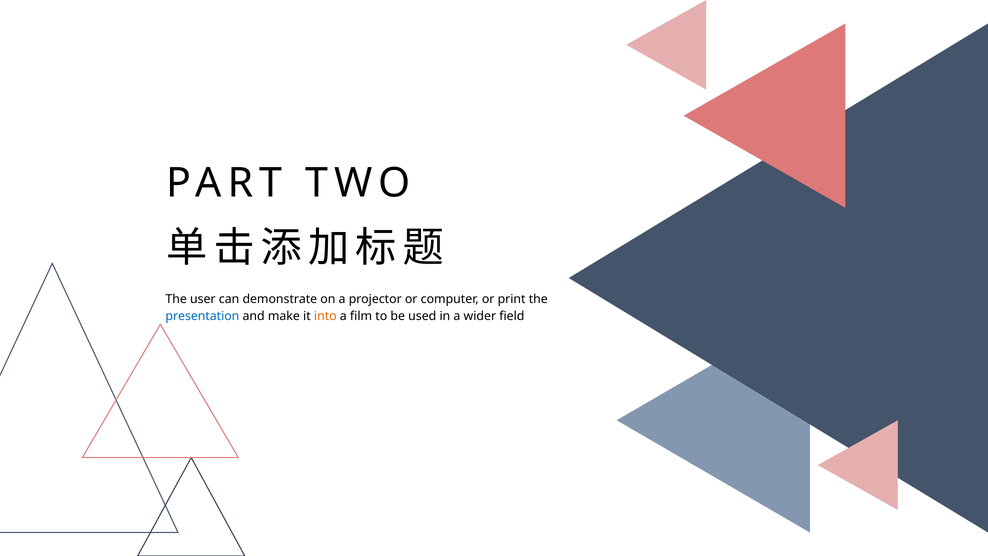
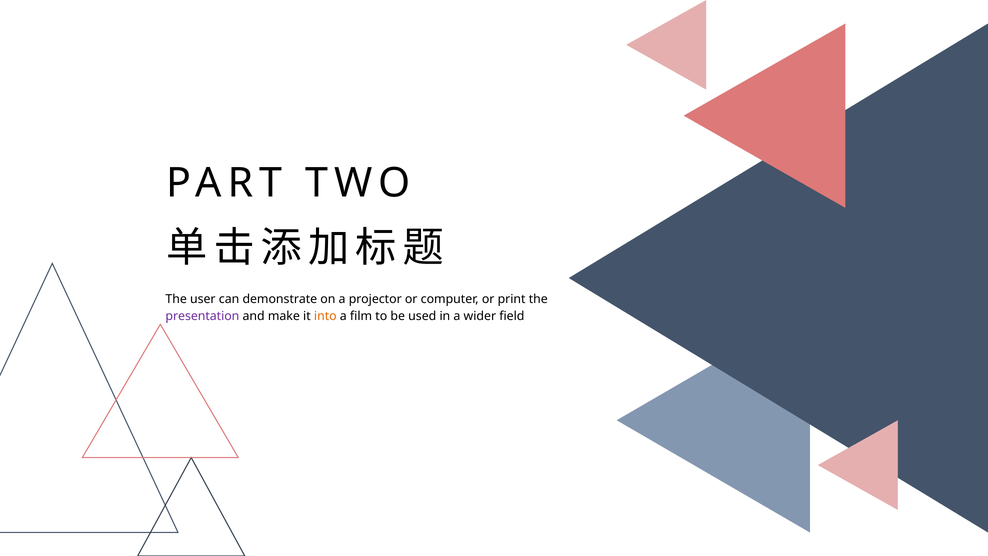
presentation colour: blue -> purple (202, 316)
